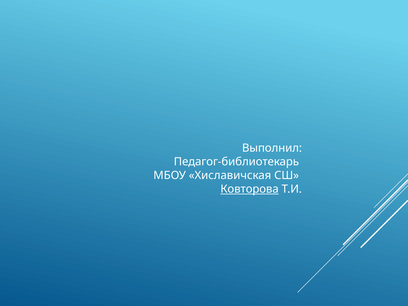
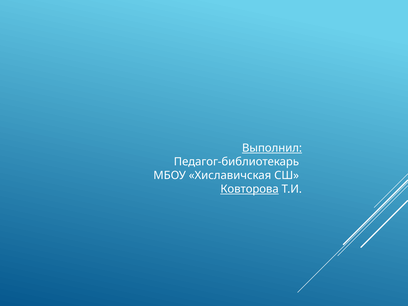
Выполнил underline: none -> present (272, 148)
